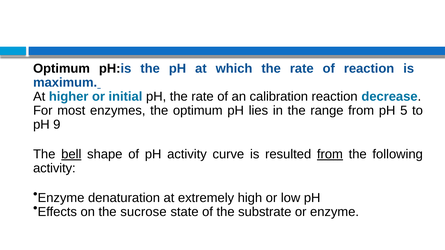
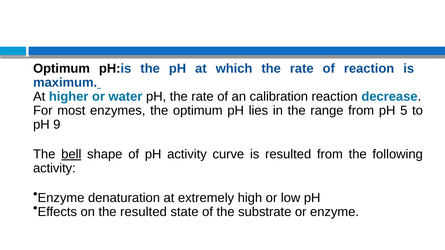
initial: initial -> water (125, 97)
from underline: present -> none (330, 154)
the sucrose: sucrose -> resulted (143, 212)
